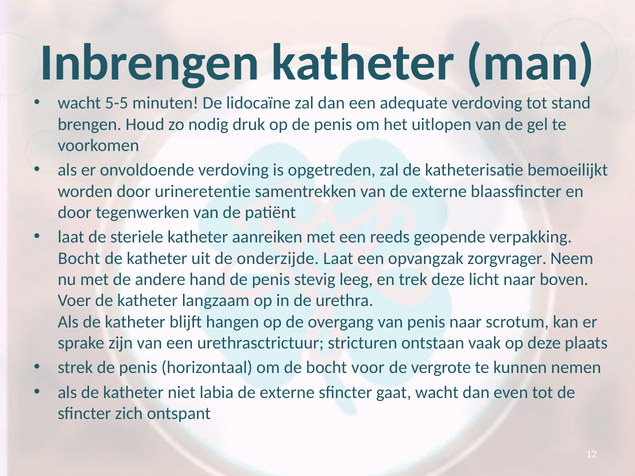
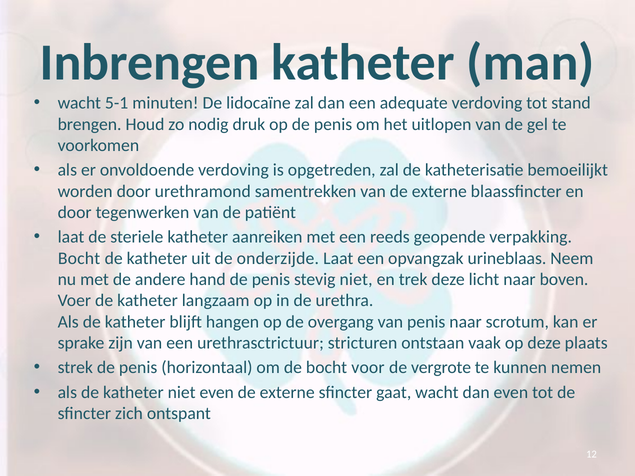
5-5: 5-5 -> 5-1 (117, 103)
urineretentie: urineretentie -> urethramond (203, 191)
zorgvrager: zorgvrager -> urineblaas (507, 258)
stevig leeg: leeg -> niet (356, 280)
niet labia: labia -> even (217, 392)
